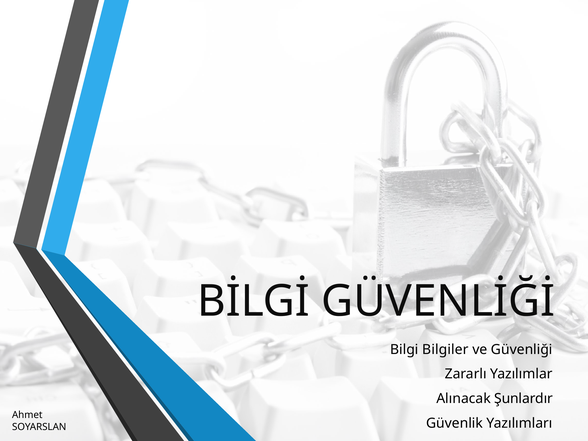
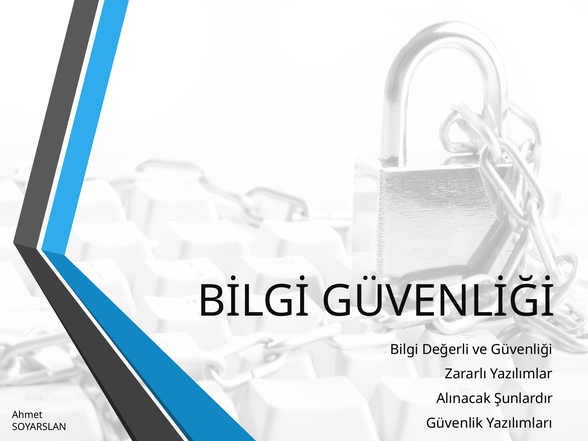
Bilgiler: Bilgiler -> Değerli (446, 350)
